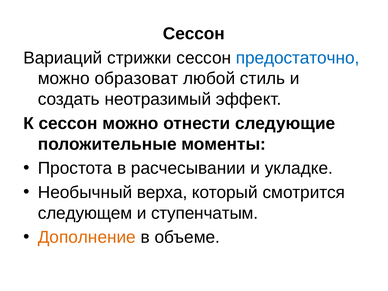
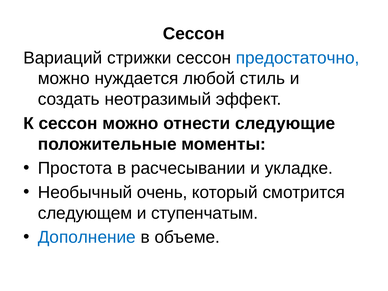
образоват: образоват -> нуждается (136, 79)
верха: верха -> очень (162, 192)
Дополнение colour: orange -> blue (87, 237)
